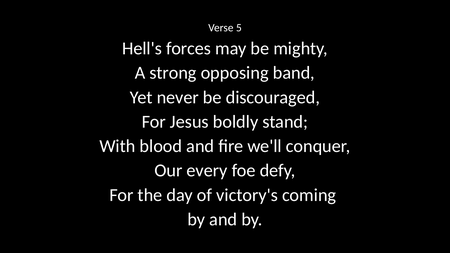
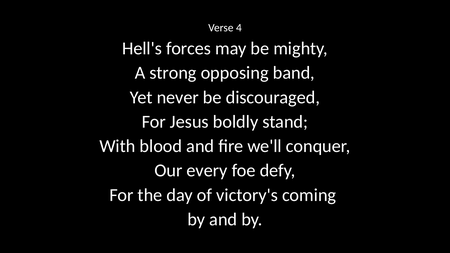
5: 5 -> 4 (239, 28)
